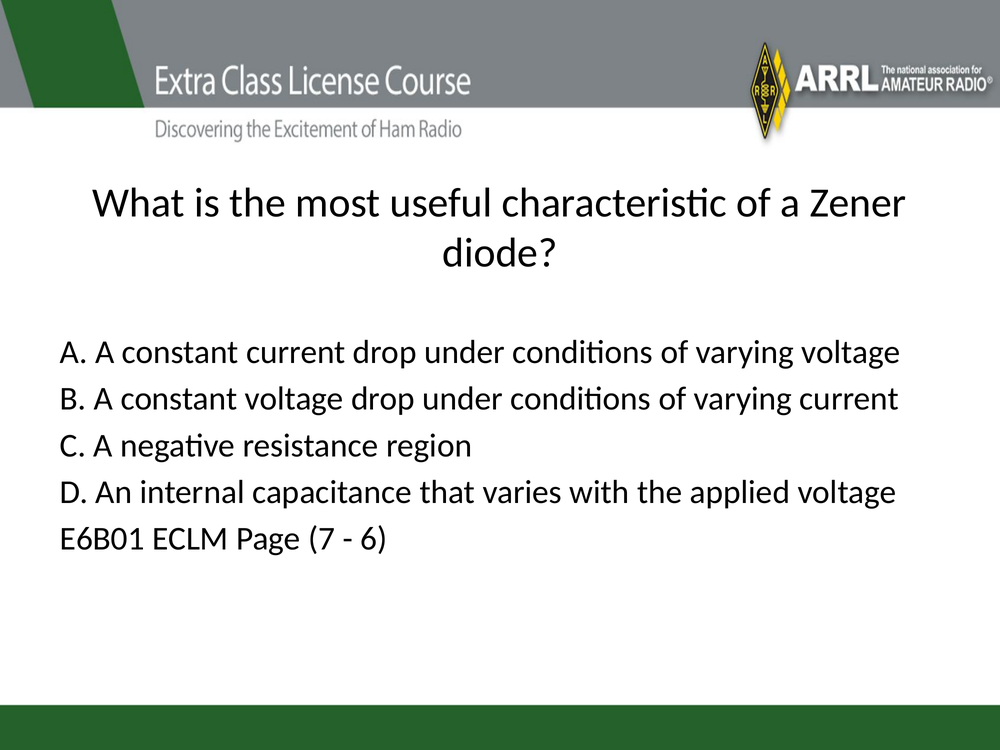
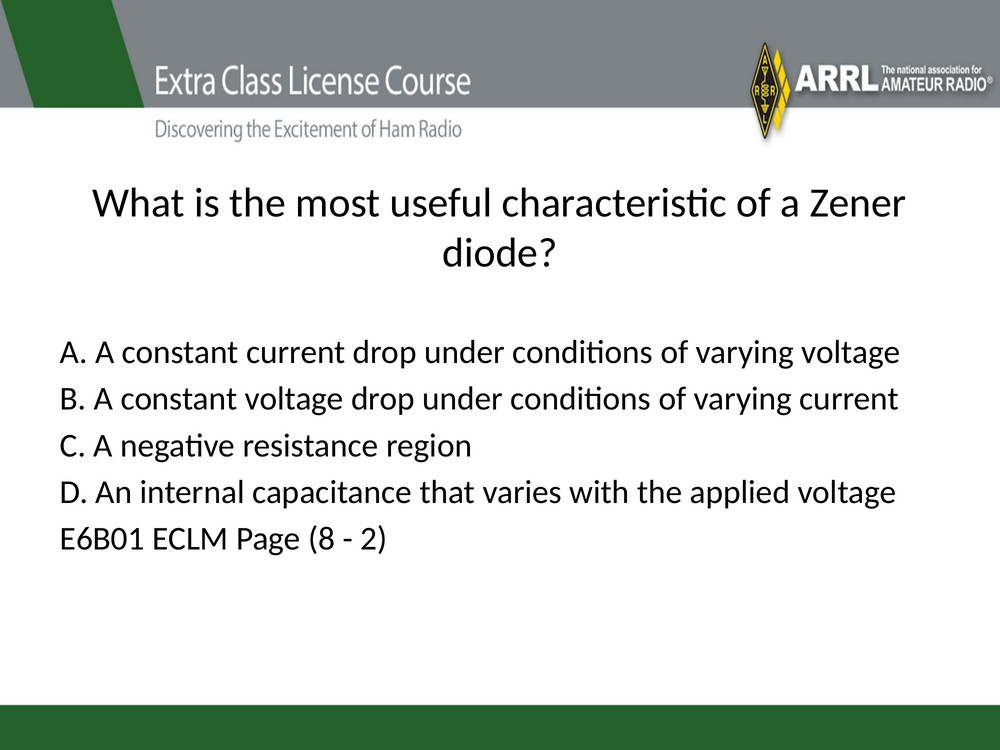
7: 7 -> 8 (322, 539)
6: 6 -> 2 (374, 539)
